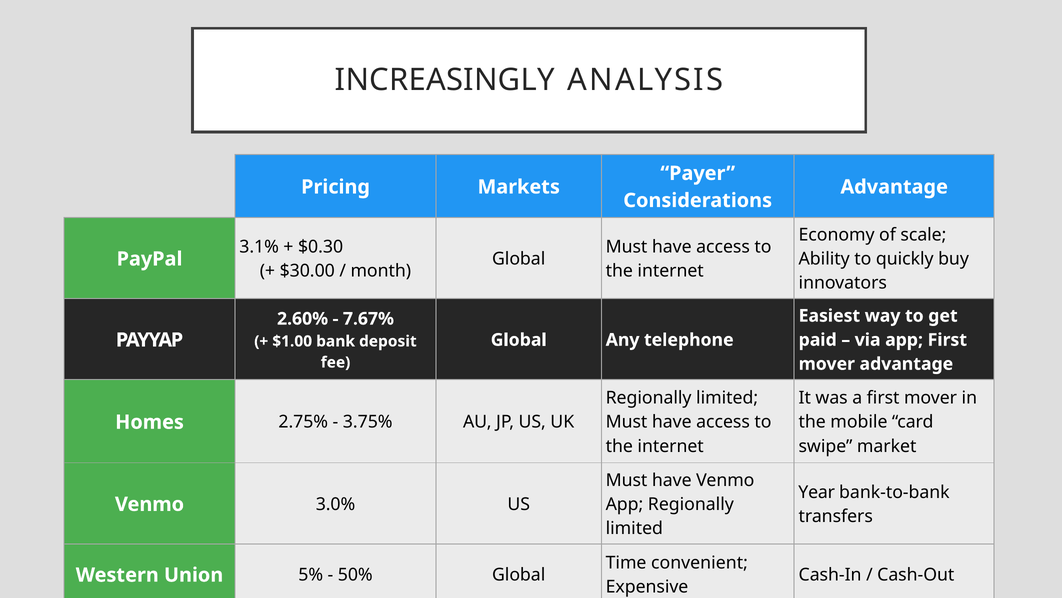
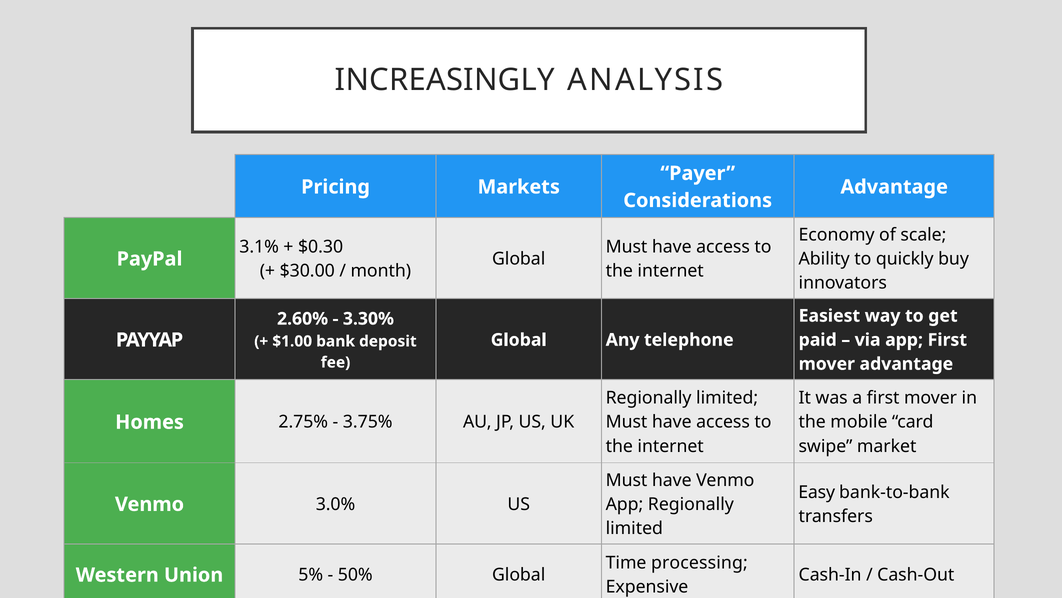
7.67%: 7.67% -> 3.30% (368, 318)
Year: Year -> Easy (817, 492)
convenient: convenient -> processing (699, 562)
